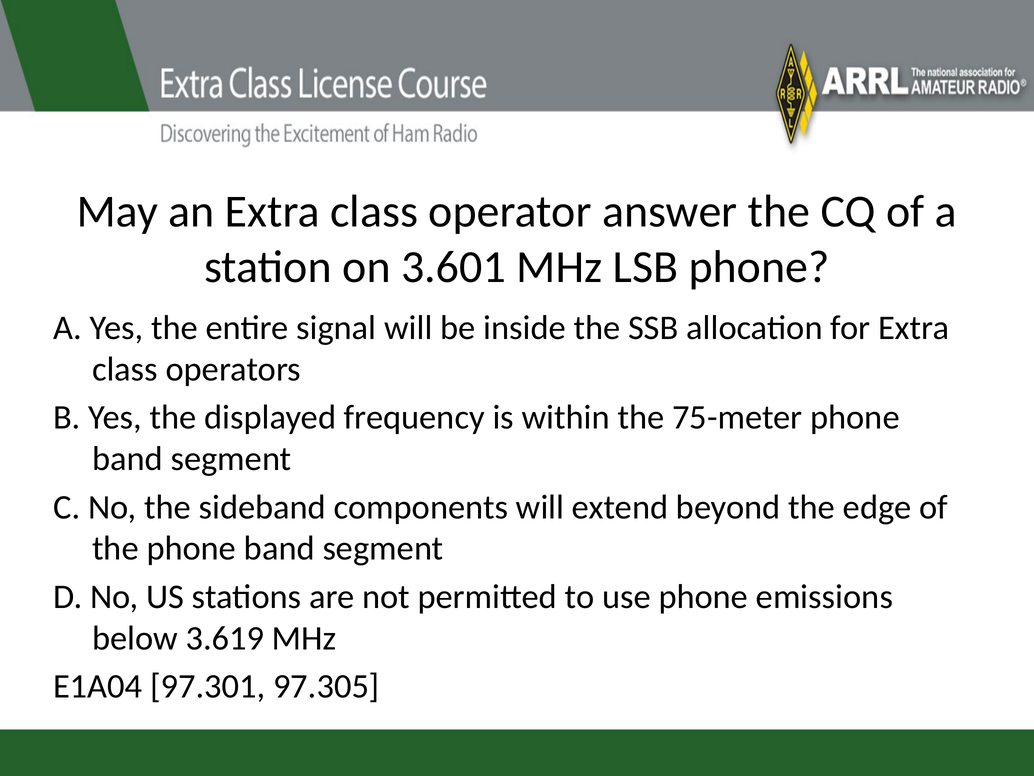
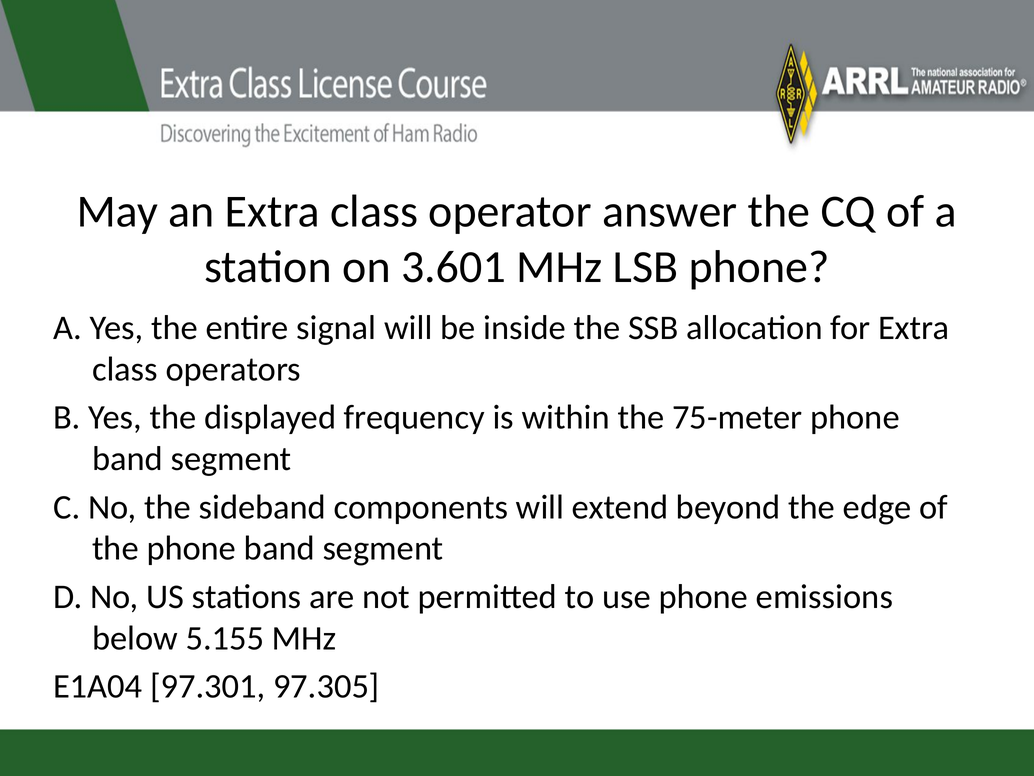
3.619: 3.619 -> 5.155 (225, 638)
